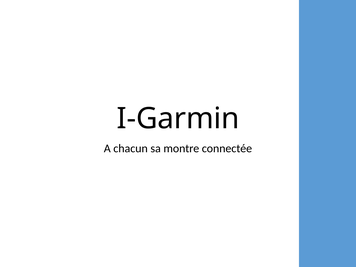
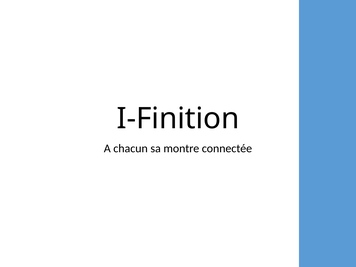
I-Garmin: I-Garmin -> I-Finition (178, 119)
